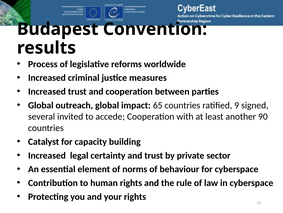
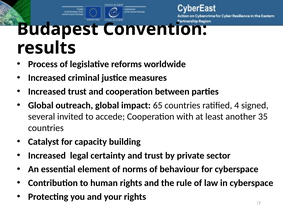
9: 9 -> 4 (237, 105)
90: 90 -> 35 (263, 116)
